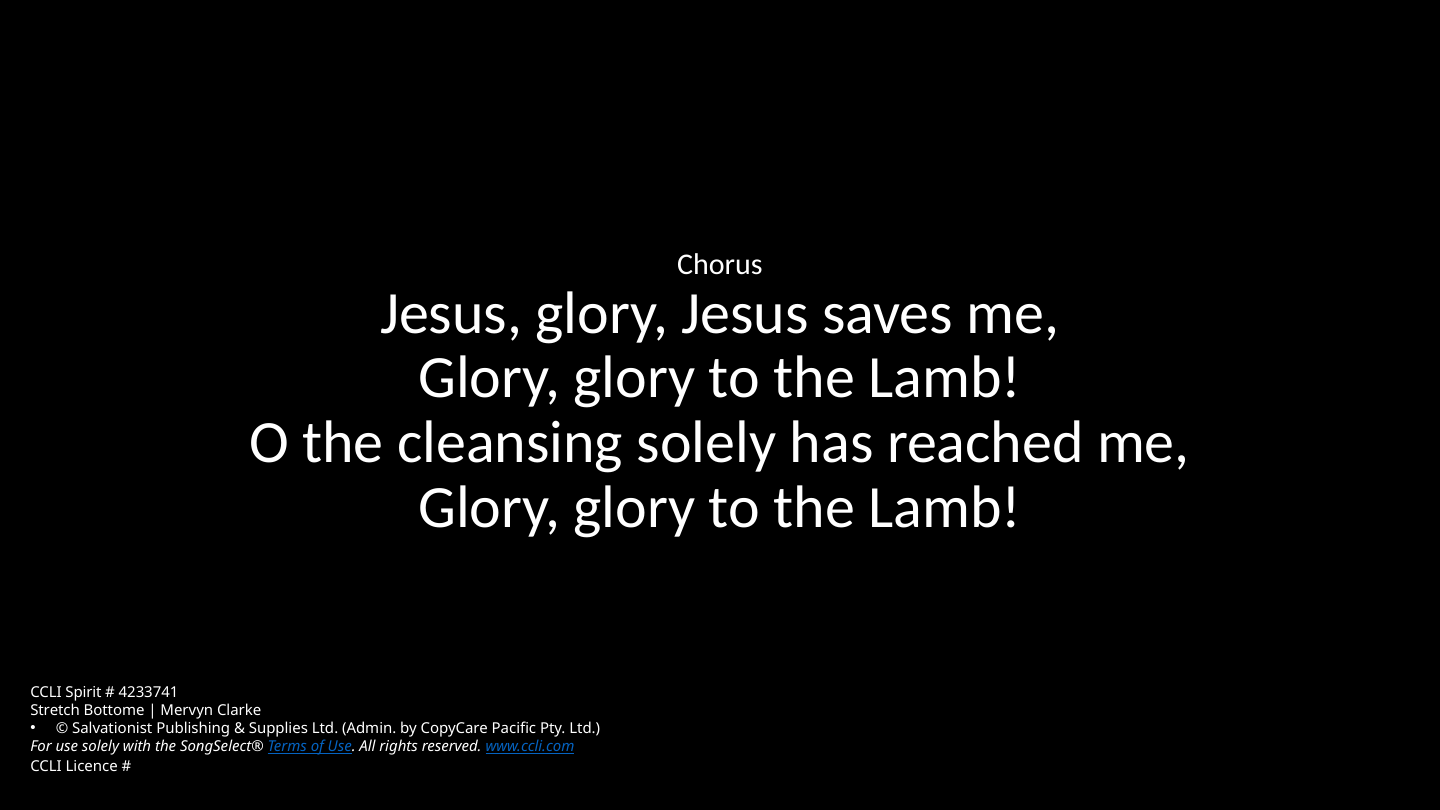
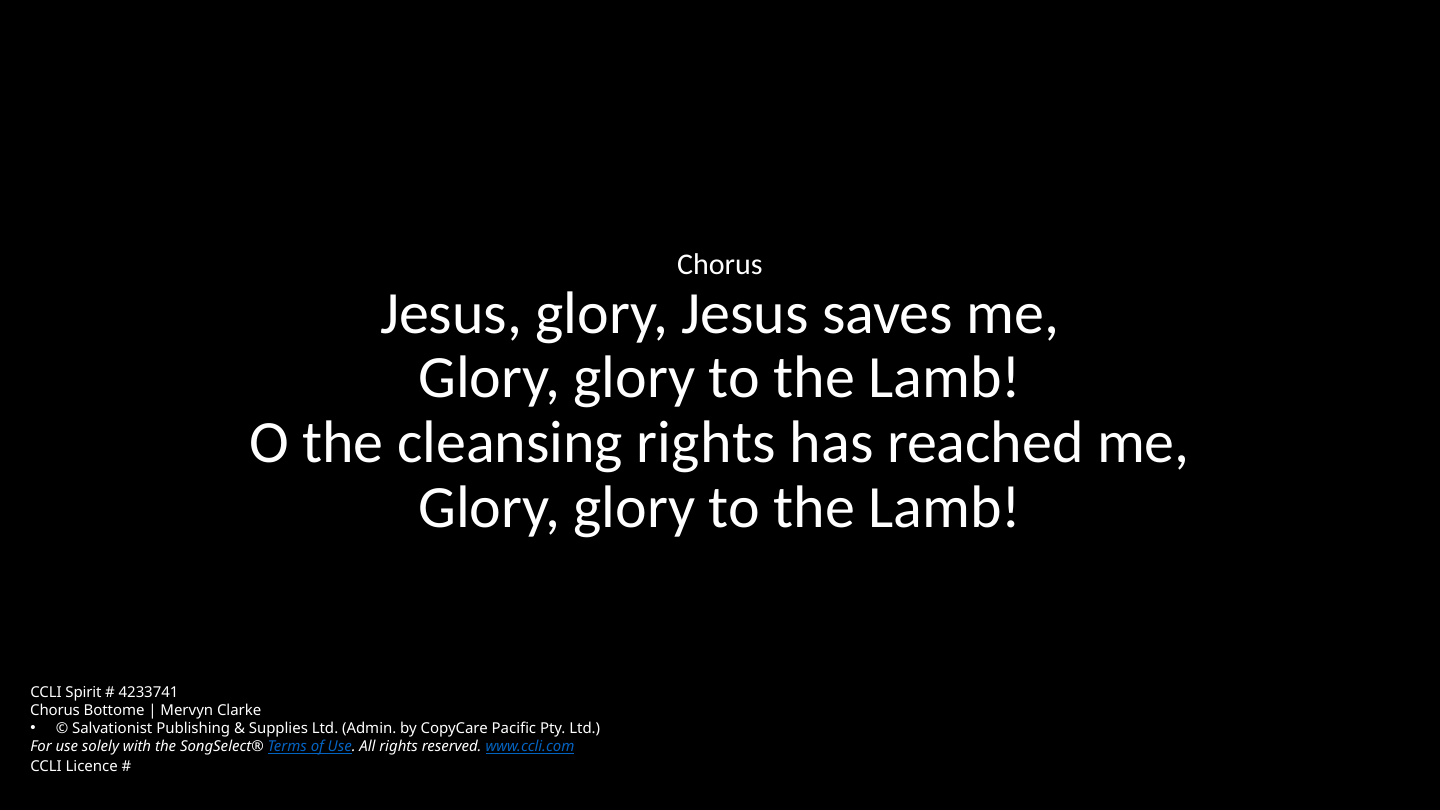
cleansing solely: solely -> rights (706, 443)
Stretch: Stretch -> Chorus (55, 710)
